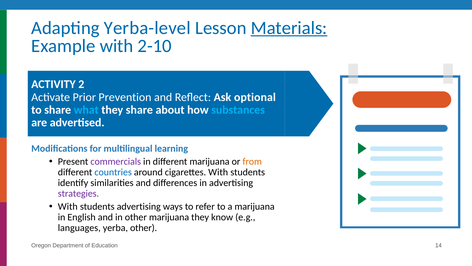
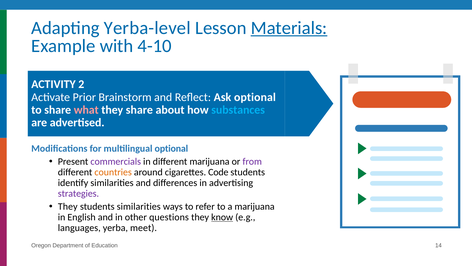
2-10: 2-10 -> 4-10 (155, 46)
Prevention: Prevention -> Brainstorm (125, 97)
what colour: light blue -> pink (86, 110)
multilingual learning: learning -> optional (171, 148)
from colour: orange -> purple (252, 161)
countries colour: blue -> orange (113, 172)
cigarettes With: With -> Code (218, 172)
With: With -> They (68, 206)
students advertising: advertising -> similarities (139, 206)
other marijuana: marijuana -> questions (169, 217)
know underline: none -> present (222, 217)
yerba other: other -> meet (144, 228)
